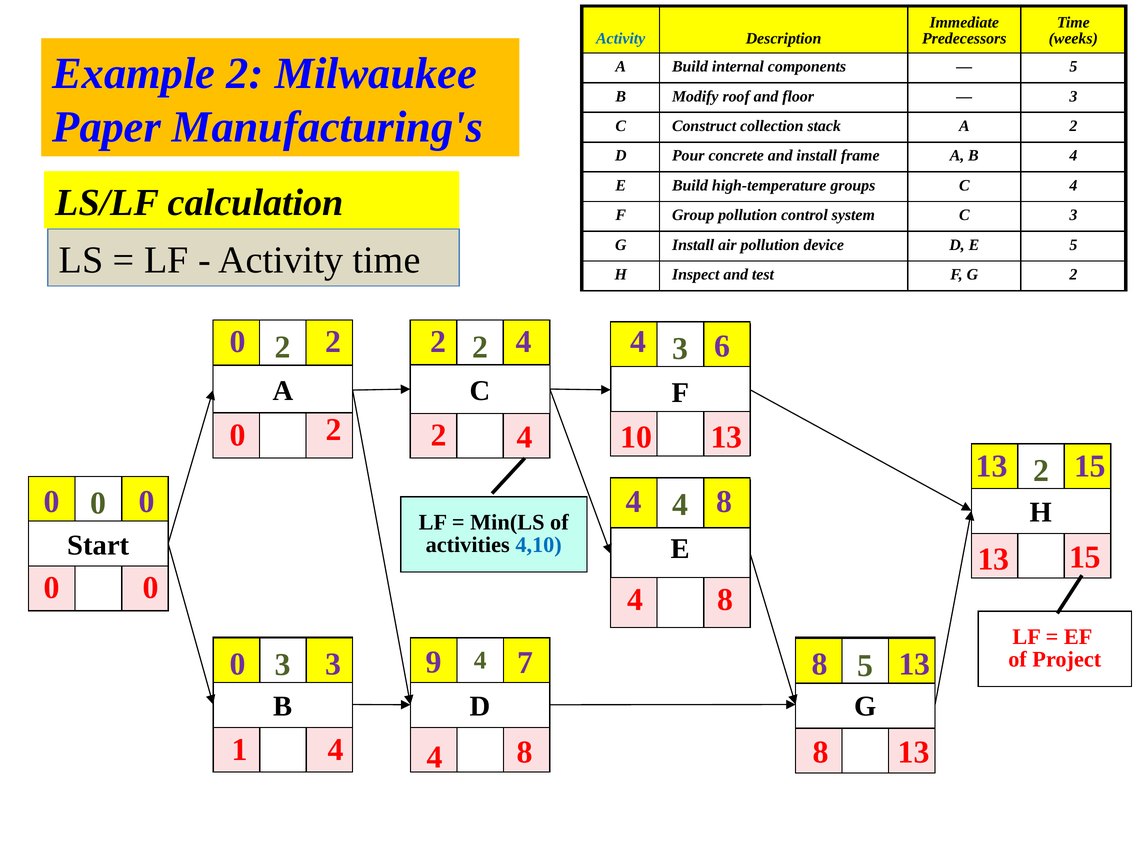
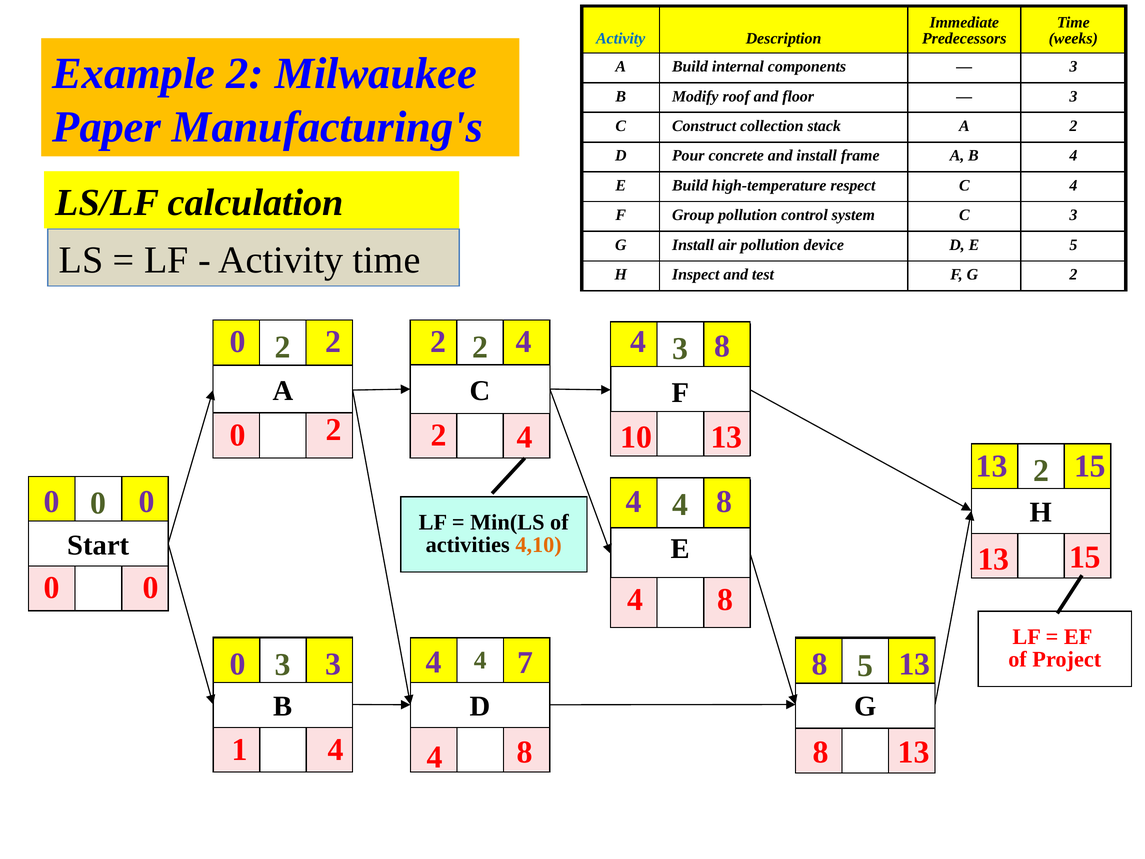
5: 5 -> 3 (1073, 67)
groups: groups -> respect (853, 185)
4 4 6: 6 -> 8 (722, 346)
4,10 colour: blue -> orange (539, 545)
3 9: 9 -> 4 (434, 662)
